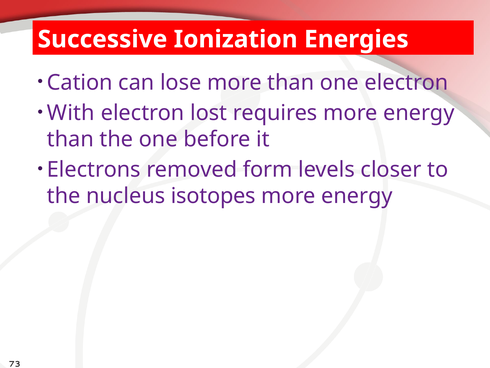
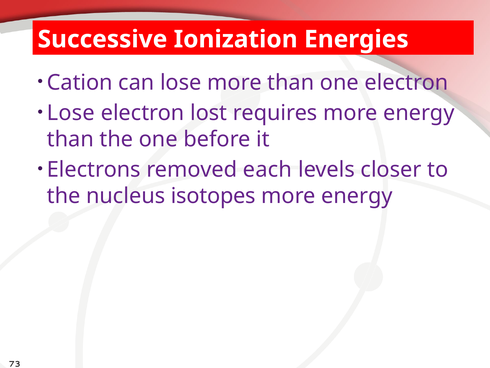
With: With -> Lose (71, 113)
form: form -> each (267, 170)
